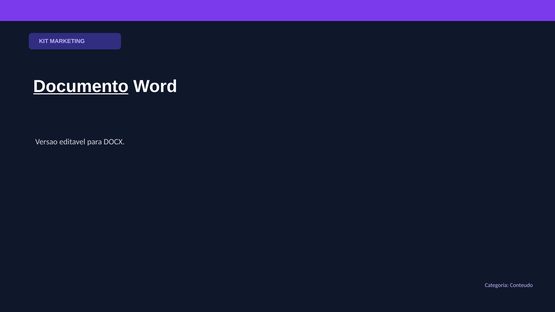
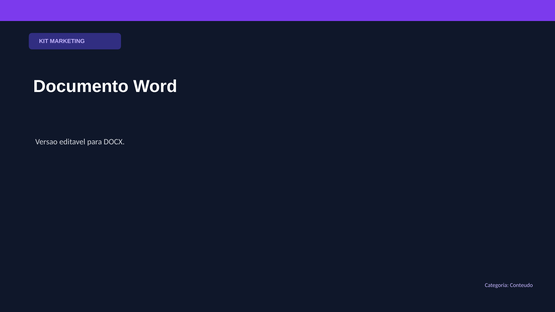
Documento underline: present -> none (81, 87)
